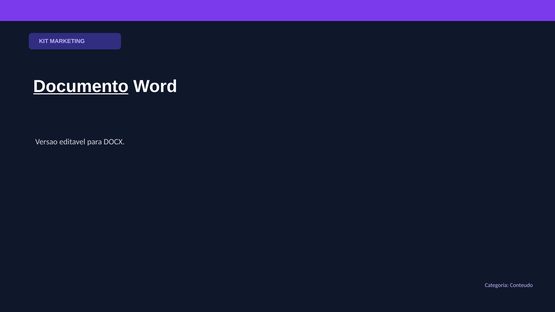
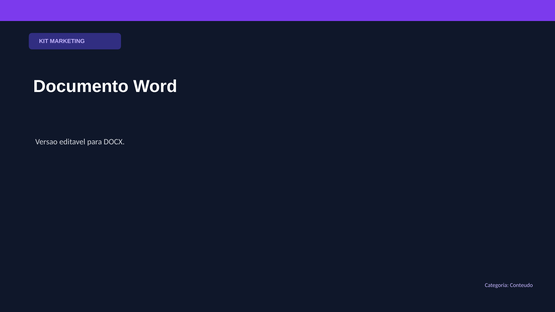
Documento underline: present -> none (81, 87)
